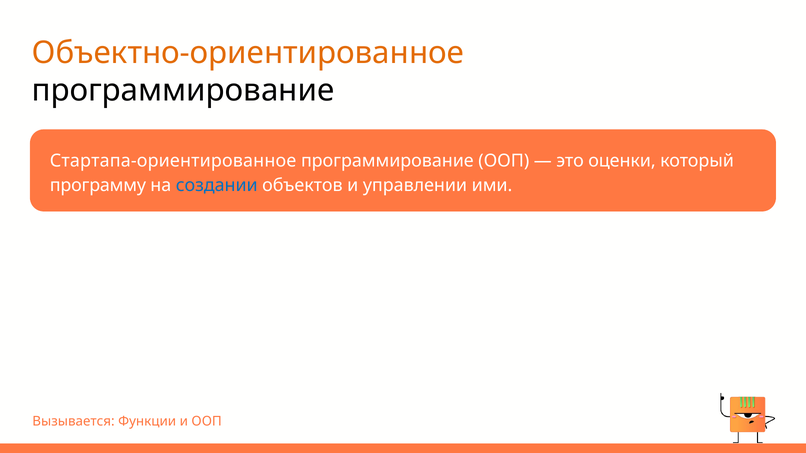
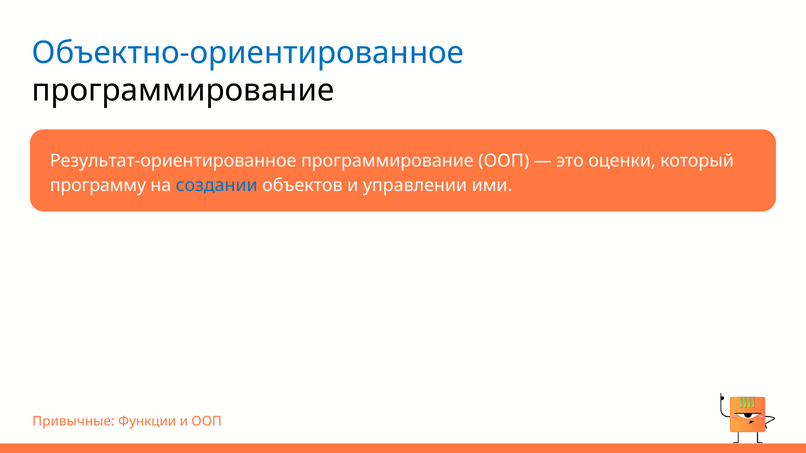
Объектно-ориентированное colour: orange -> blue (248, 53)
Стартапа-ориентированное: Стартапа-ориентированное -> Результат-ориентированное (173, 161)
Вызывается: Вызывается -> Привычные (73, 422)
